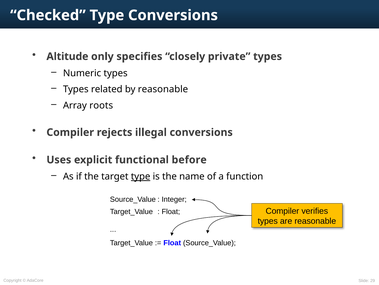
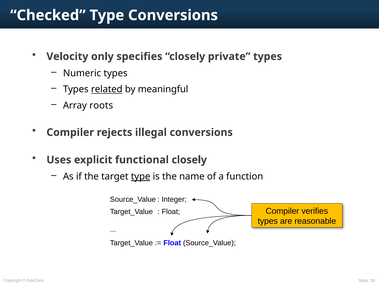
Altitude: Altitude -> Velocity (67, 56)
related underline: none -> present (107, 89)
by reasonable: reasonable -> meaningful (163, 89)
functional before: before -> closely (189, 159)
